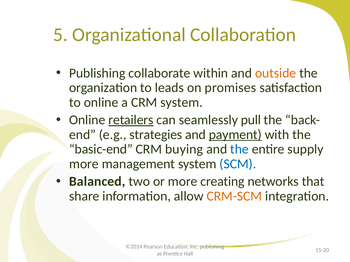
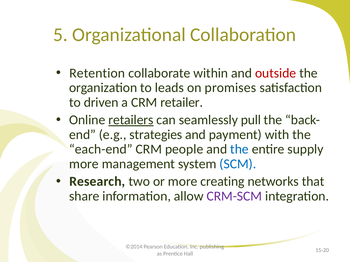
Publishing: Publishing -> Retention (97, 73)
outside colour: orange -> red (276, 73)
to online: online -> driven (101, 103)
CRM system: system -> retailer (182, 103)
payment underline: present -> none (235, 135)
basic-end: basic-end -> each-end (101, 149)
buying: buying -> people (184, 149)
Balanced: Balanced -> Research (97, 182)
CRM-SCM colour: orange -> purple (234, 196)
